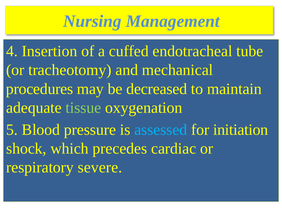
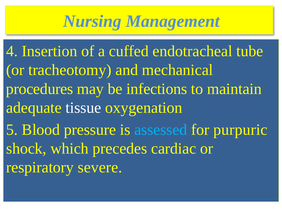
decreased: decreased -> infections (157, 89)
tissue colour: light green -> white (83, 107)
initiation: initiation -> purpuric (240, 129)
